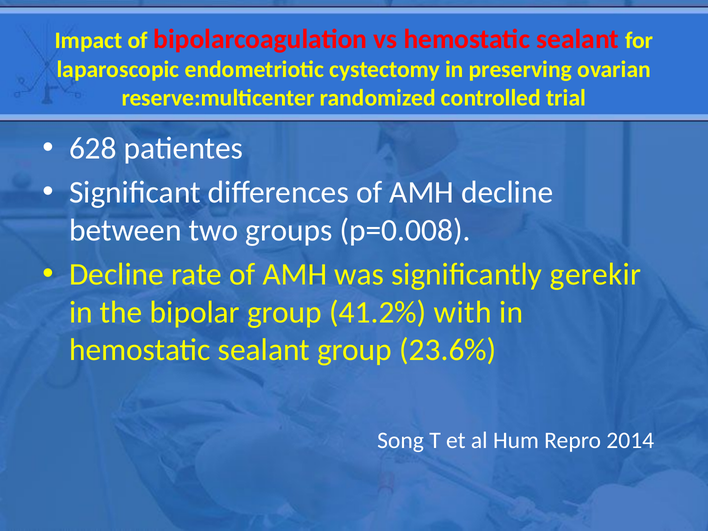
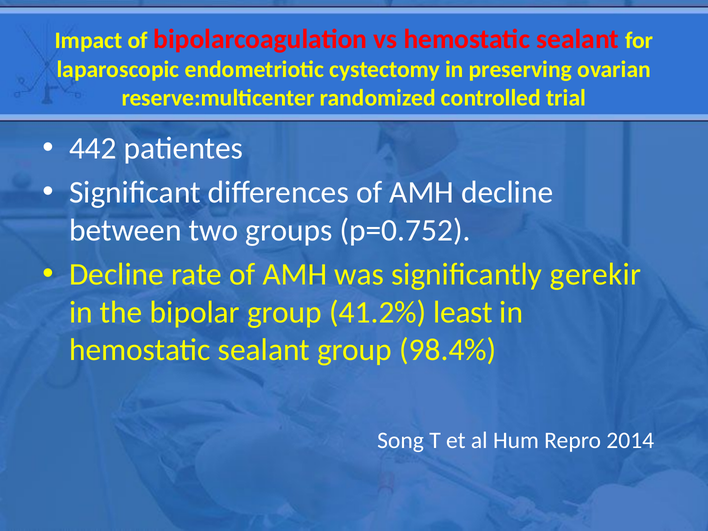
628: 628 -> 442 (93, 149)
p=0.008: p=0.008 -> p=0.752 (405, 230)
with: with -> least (463, 312)
23.6%: 23.6% -> 98.4% (448, 350)
